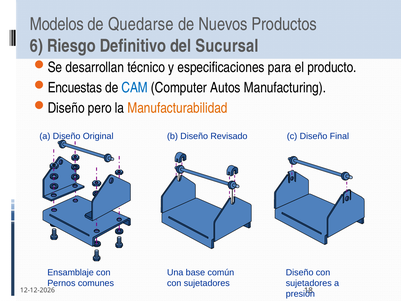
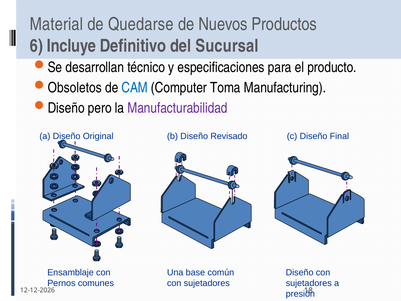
Modelos: Modelos -> Material (57, 24)
Riesgo: Riesgo -> Incluye (71, 46)
Encuestas: Encuestas -> Obsoletos (75, 88)
Autos: Autos -> Toma (225, 88)
Manufacturabilidad colour: orange -> purple (178, 108)
